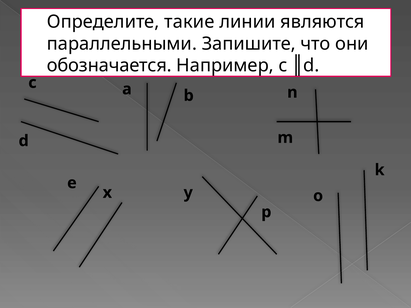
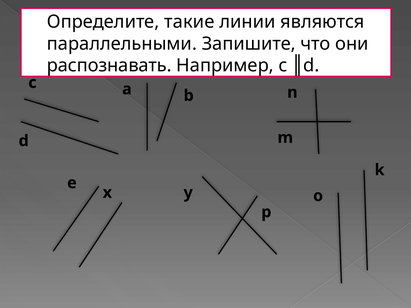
обозначается: обозначается -> распознавать (109, 66)
